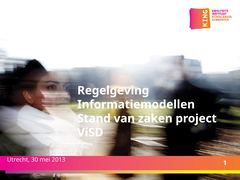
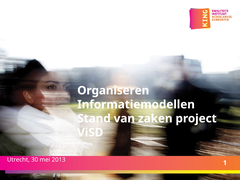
Regelgeving: Regelgeving -> Organiseren (113, 91)
